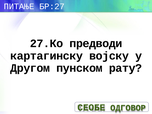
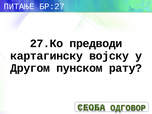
СЕОБЕ: СЕОБЕ -> СЕОБА (91, 108)
